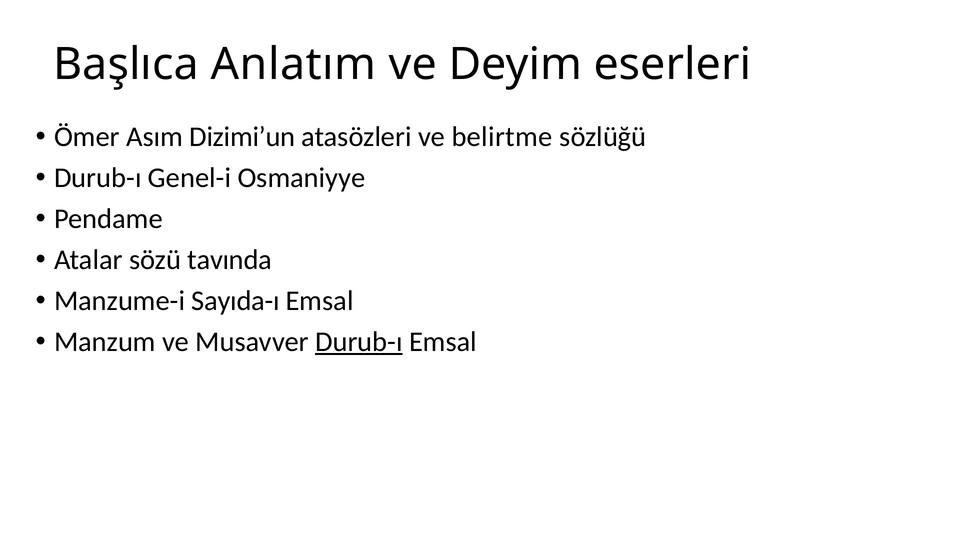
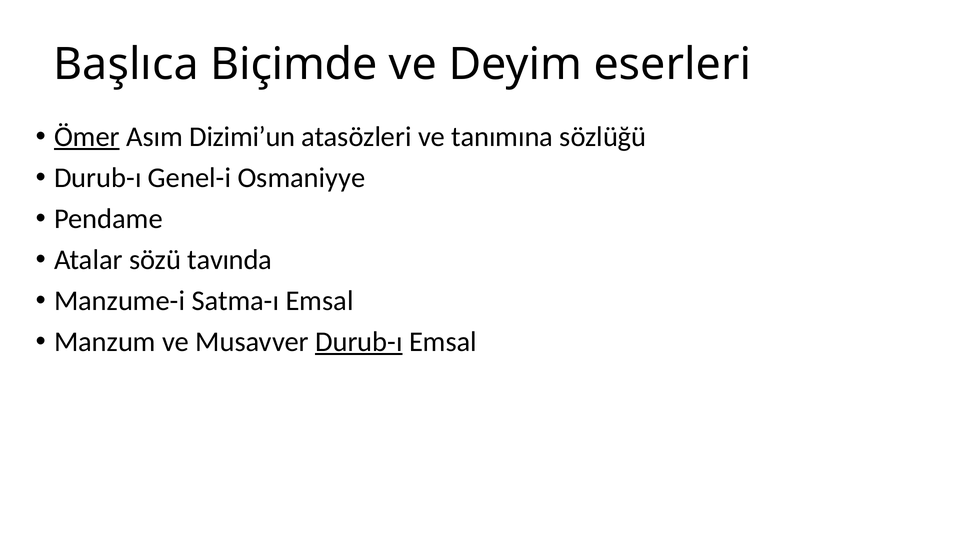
Anlatım: Anlatım -> Biçimde (294, 64)
Ömer underline: none -> present (87, 137)
belirtme: belirtme -> tanımına (502, 137)
Sayıda-ı: Sayıda-ı -> Satma-ı (235, 301)
